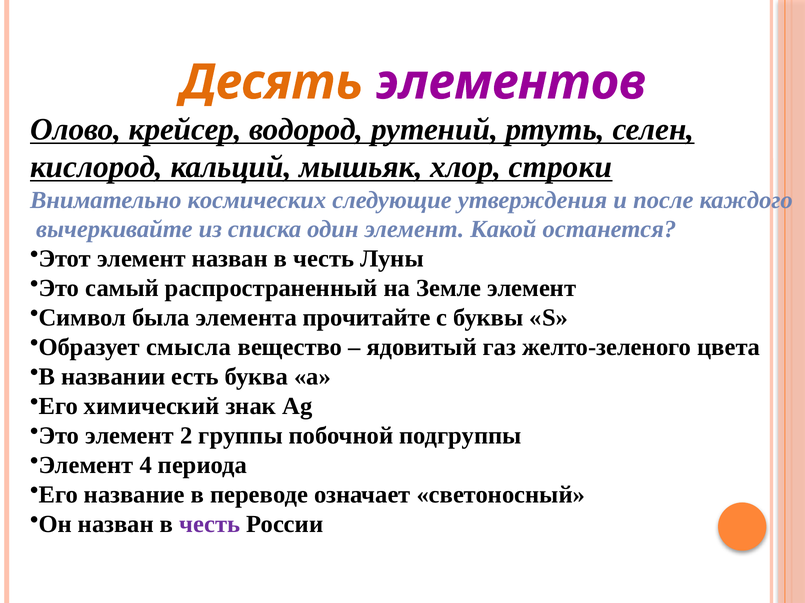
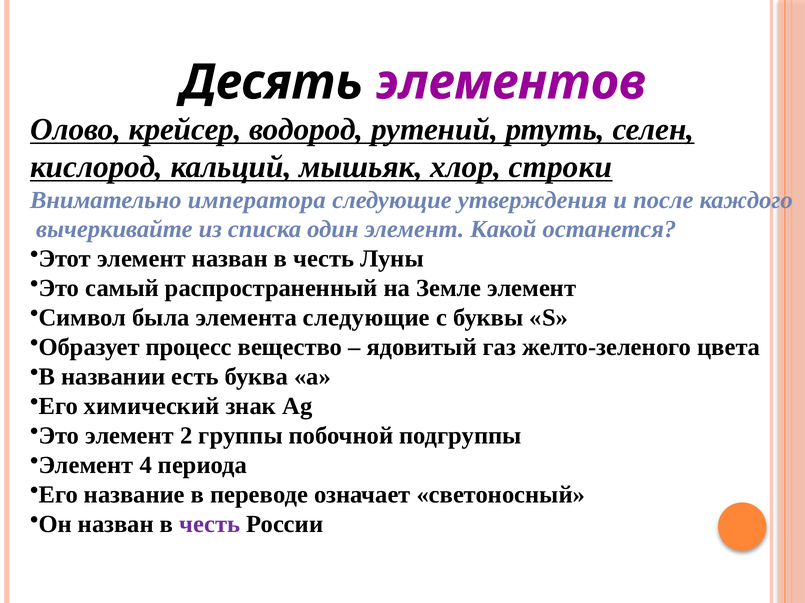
Десять colour: orange -> black (272, 82)
космических: космических -> императора (257, 200)
элемента прочитайте: прочитайте -> следующие (366, 318)
смысла: смысла -> процесс (189, 348)
